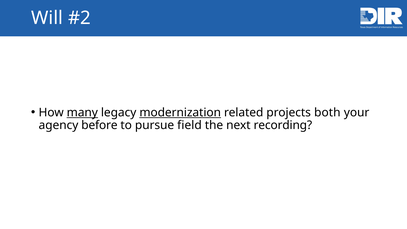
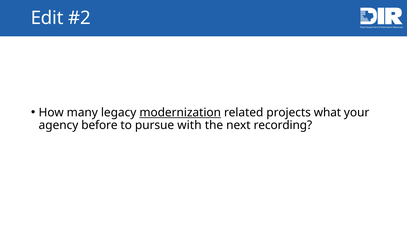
Will: Will -> Edit (47, 18)
many underline: present -> none (82, 112)
both: both -> what (327, 112)
field: field -> with (189, 125)
